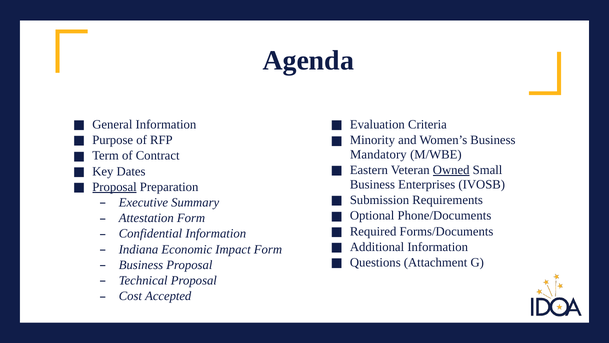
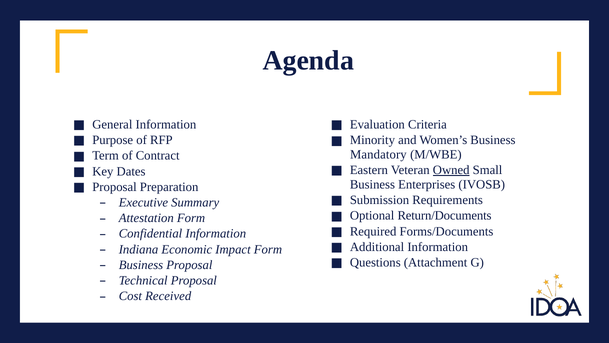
Proposal underline: present -> none (114, 187)
Phone/Documents: Phone/Documents -> Return/Documents (445, 215)
Accepted: Accepted -> Received (168, 296)
